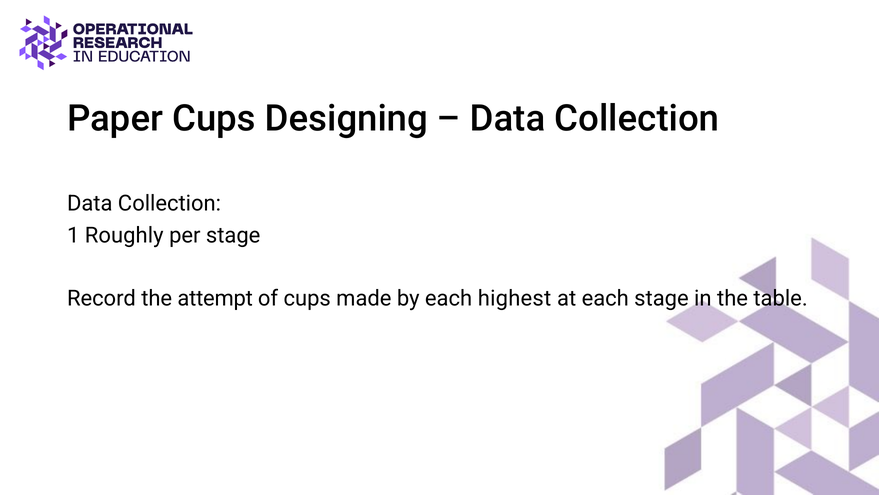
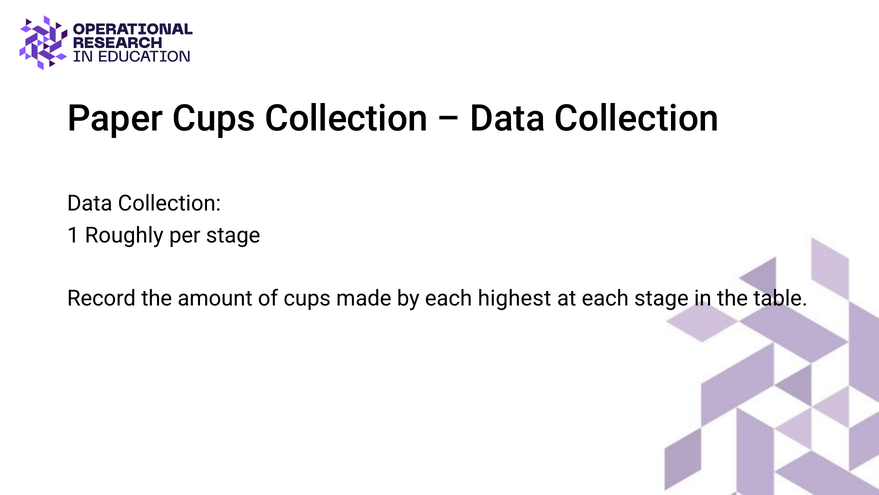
Cups Designing: Designing -> Collection (347, 118)
attempt: attempt -> amount (215, 298)
